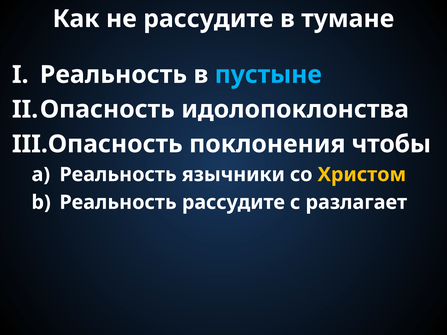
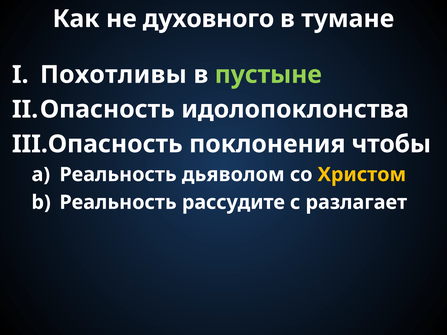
не рассудите: рассудите -> духовного (209, 19)
Реальность: Реальность -> Похотливы (113, 75)
пустыне colour: light blue -> light green (268, 75)
язычники: язычники -> дьяволом (233, 175)
